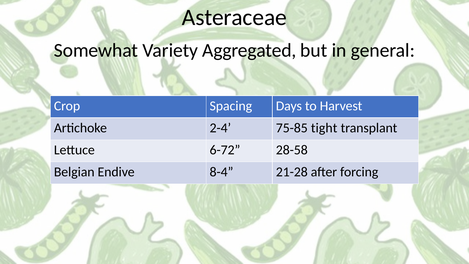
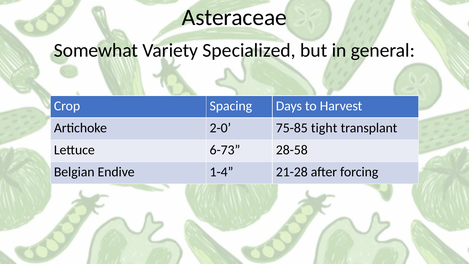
Aggregated: Aggregated -> Specialized (249, 50)
2-4: 2-4 -> 2-0 (220, 128)
6-72: 6-72 -> 6-73 (225, 150)
8-4: 8-4 -> 1-4 (222, 172)
